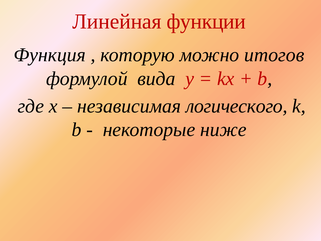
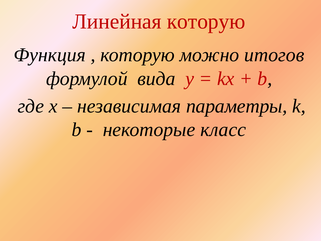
Линейная функции: функции -> которую (206, 22)
логического: логического -> параметры (237, 106)
ниже: ниже -> класс (223, 130)
